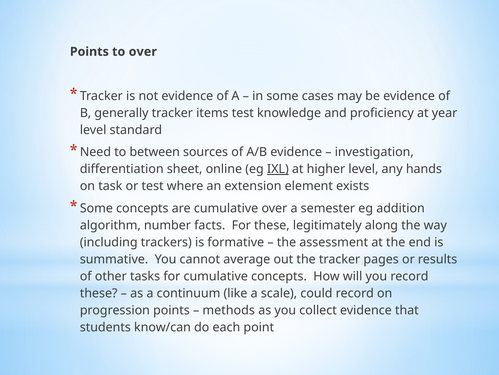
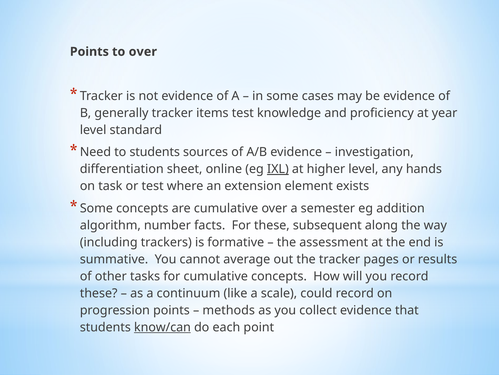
to between: between -> students (155, 152)
legitimately: legitimately -> subsequent (327, 225)
know/can underline: none -> present (162, 327)
